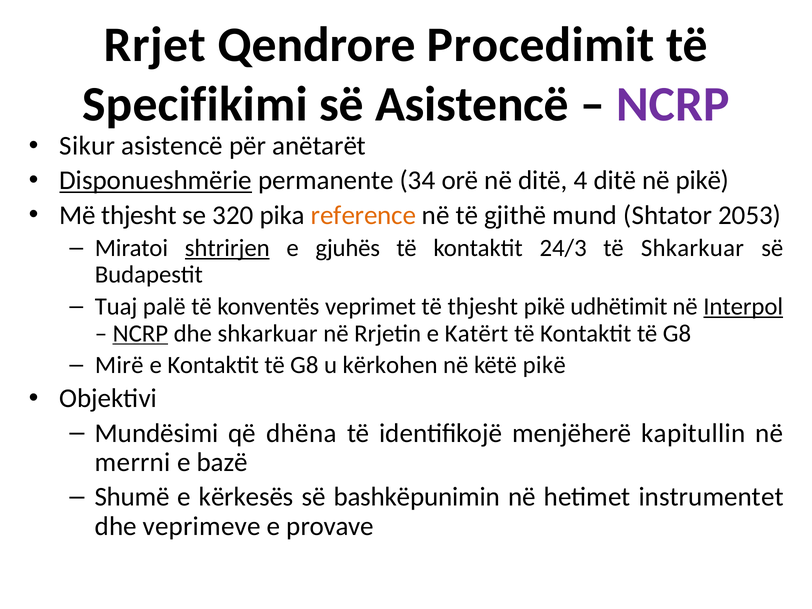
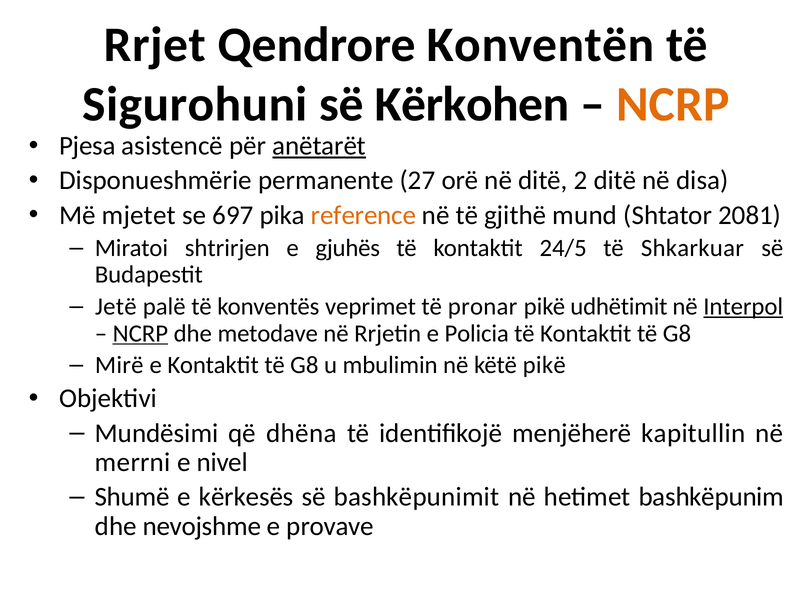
Procedimit: Procedimit -> Konventën (541, 45)
Specifikimi: Specifikimi -> Sigurohuni (195, 104)
së Asistencë: Asistencë -> Kërkohen (472, 104)
NCRP colour: purple -> orange (673, 104)
Sikur: Sikur -> Pjesa (87, 146)
anëtarët underline: none -> present (319, 146)
Disponueshmërie underline: present -> none (156, 180)
34: 34 -> 27 (418, 180)
4: 4 -> 2 (580, 180)
në pikë: pikë -> disa (702, 180)
Më thjesht: thjesht -> mjetet (139, 215)
320: 320 -> 697 (233, 215)
2053: 2053 -> 2081 (750, 215)
shtrirjen underline: present -> none (227, 248)
24/3: 24/3 -> 24/5 (563, 248)
Tuaj: Tuaj -> Jetë (116, 307)
të thjesht: thjesht -> pronar (483, 307)
dhe shkarkuar: shkarkuar -> metodave (268, 333)
Katërt: Katërt -> Policia (477, 333)
kërkohen: kërkohen -> mbulimin (390, 365)
bazë: bazë -> nivel (222, 462)
bashkëpunimin: bashkëpunimin -> bashkëpunimit (417, 497)
instrumentet: instrumentet -> bashkëpunim (711, 497)
veprimeve: veprimeve -> nevojshme (202, 526)
